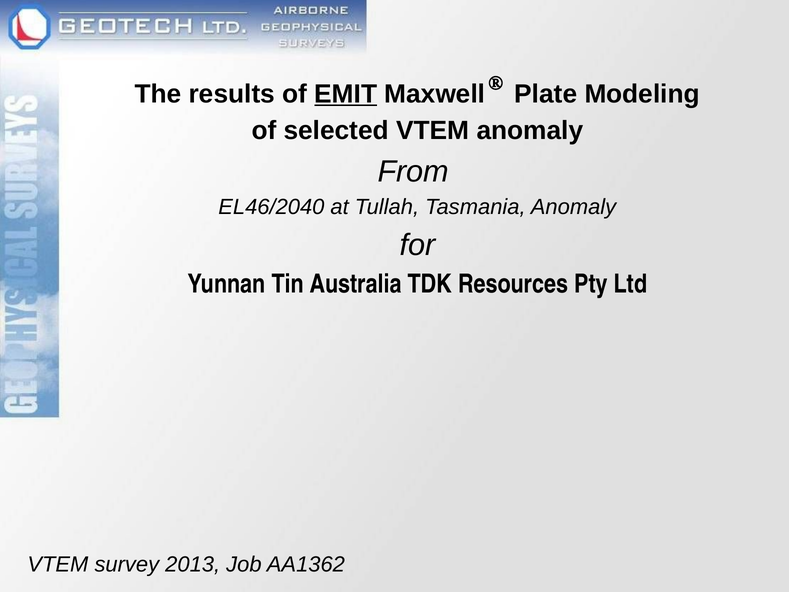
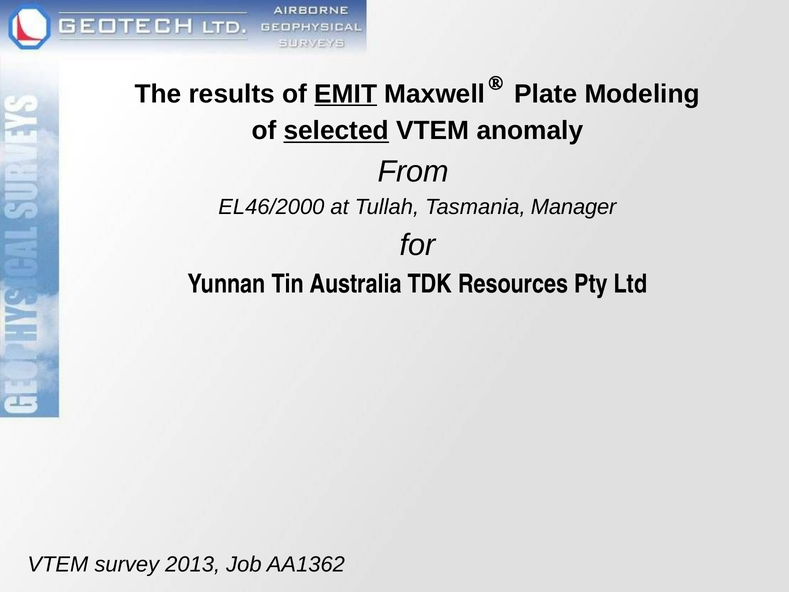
selected underline: none -> present (336, 131)
EL46/2040: EL46/2040 -> EL46/2000 (271, 207)
Tasmania Anomaly: Anomaly -> Manager (574, 207)
